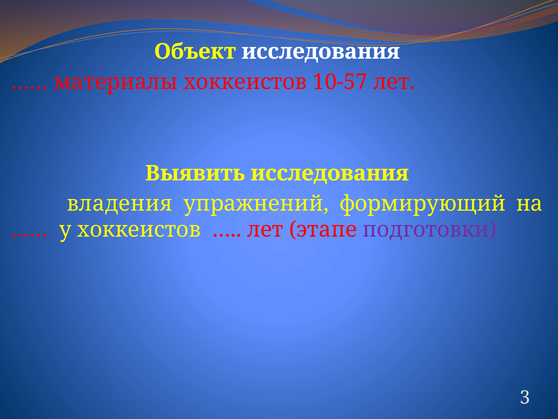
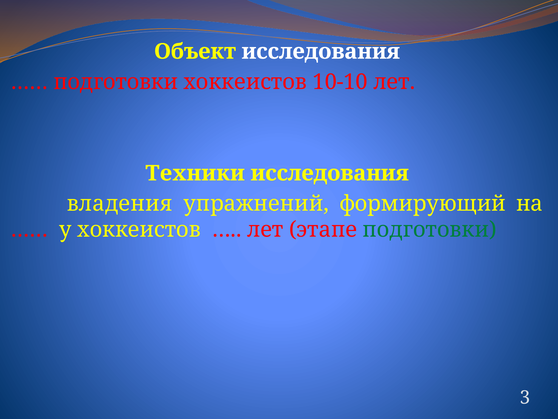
материалы: материалы -> подготовки (116, 82)
10-57: 10-57 -> 10-10 (340, 82)
Выявить: Выявить -> Техники (195, 173)
подготовки colour: purple -> green (430, 230)
